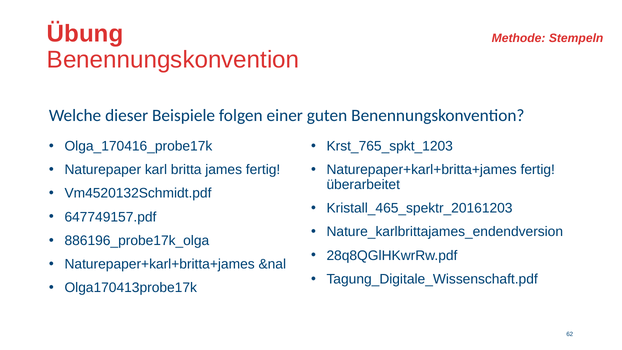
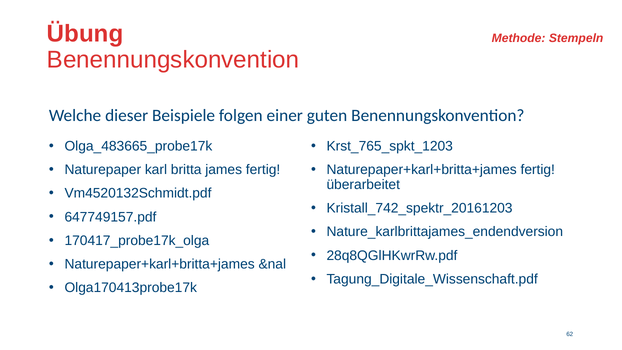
Olga_170416_probe17k: Olga_170416_probe17k -> Olga_483665_probe17k (138, 146)
Kristall_465_spektr_20161203: Kristall_465_spektr_20161203 -> Kristall_742_spektr_20161203 (420, 208)
886196_probe17k_olga: 886196_probe17k_olga -> 170417_probe17k_olga (137, 240)
